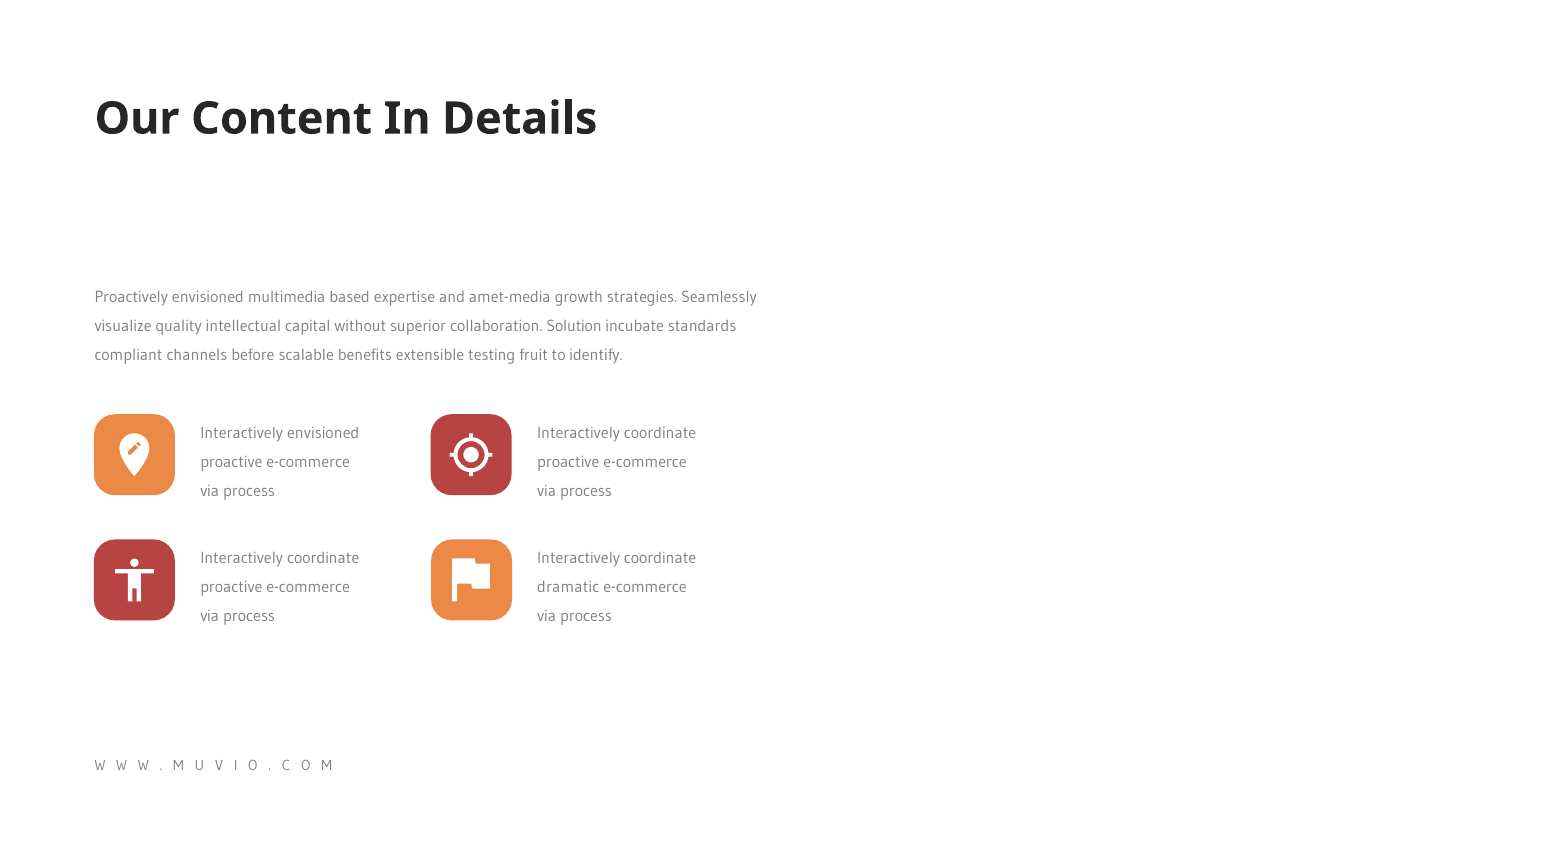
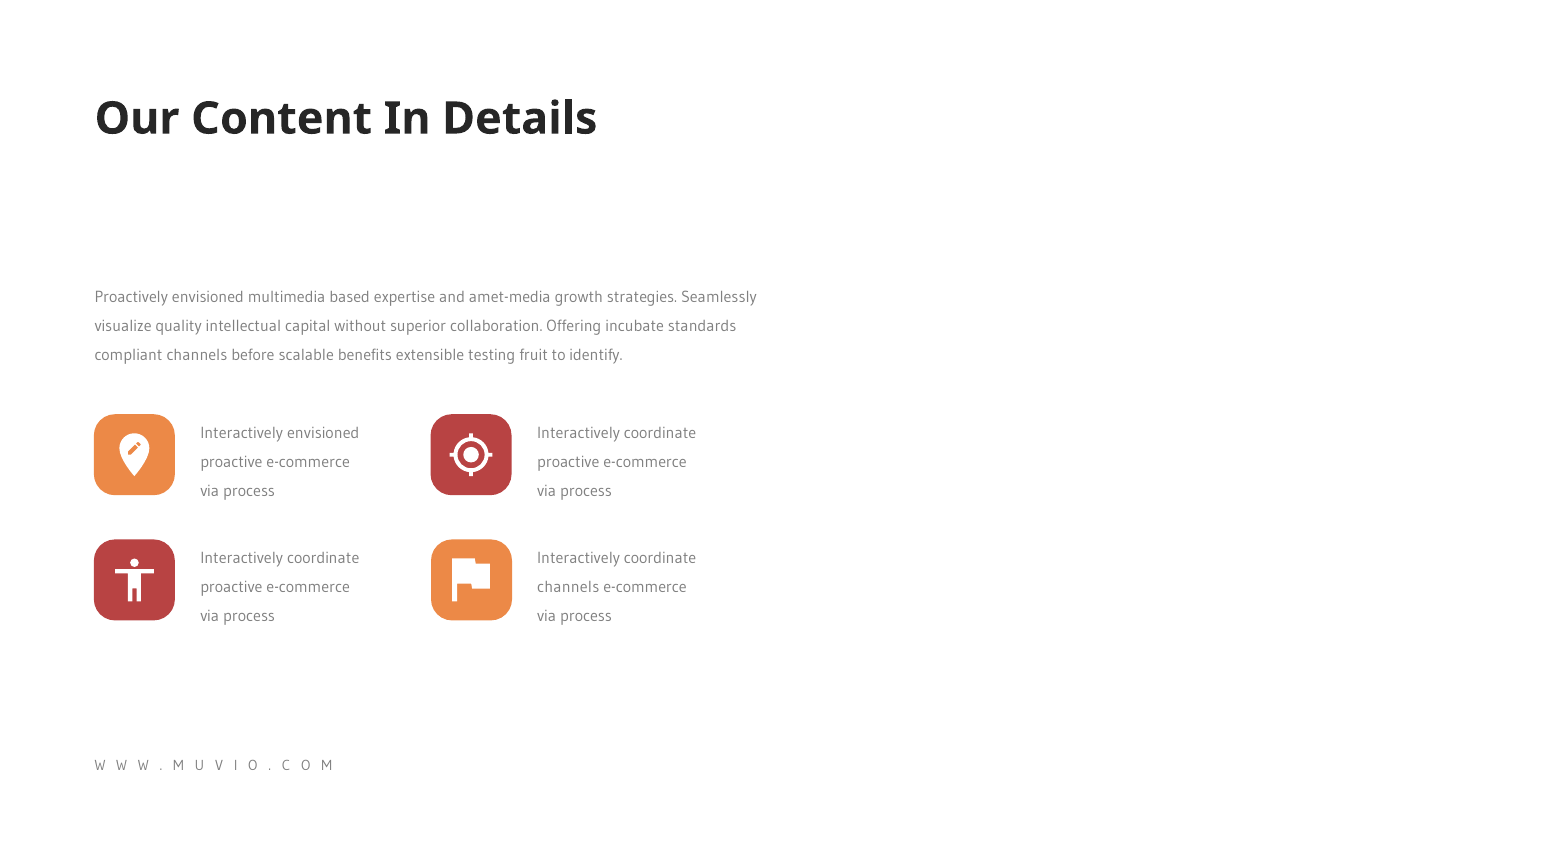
Solution: Solution -> Offering (574, 326)
dramatic: dramatic -> channels (568, 587)
